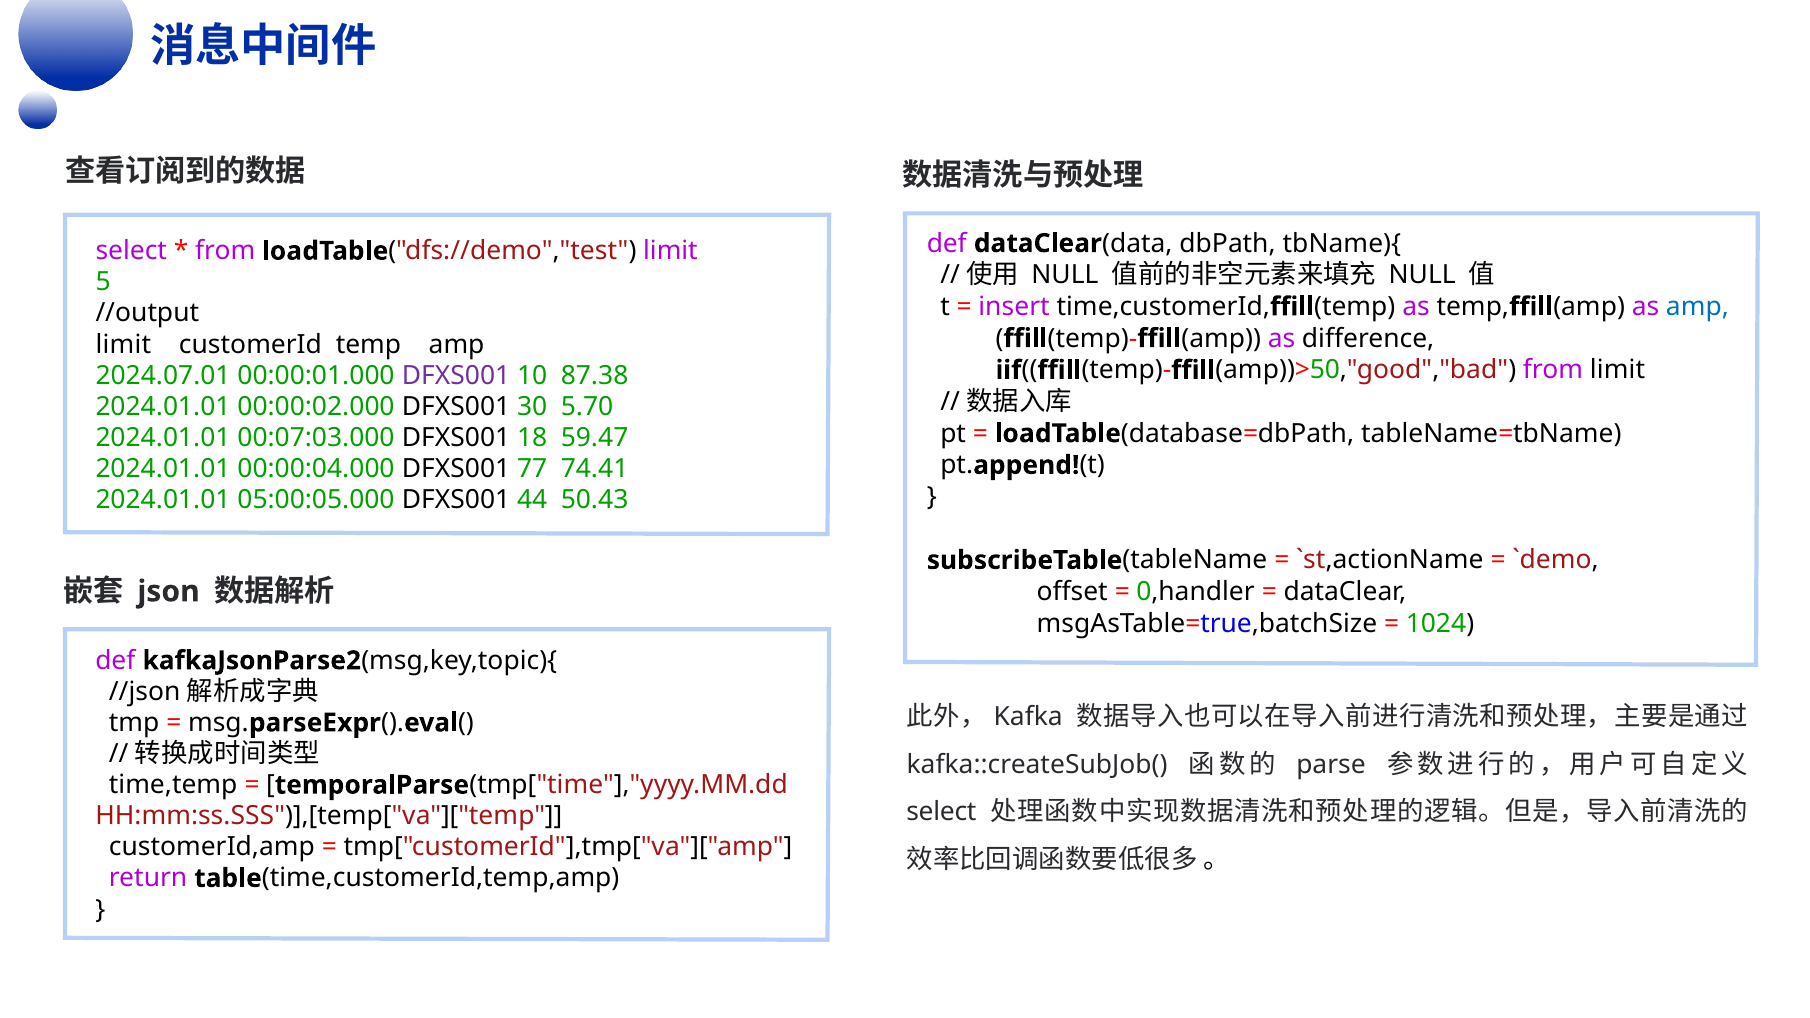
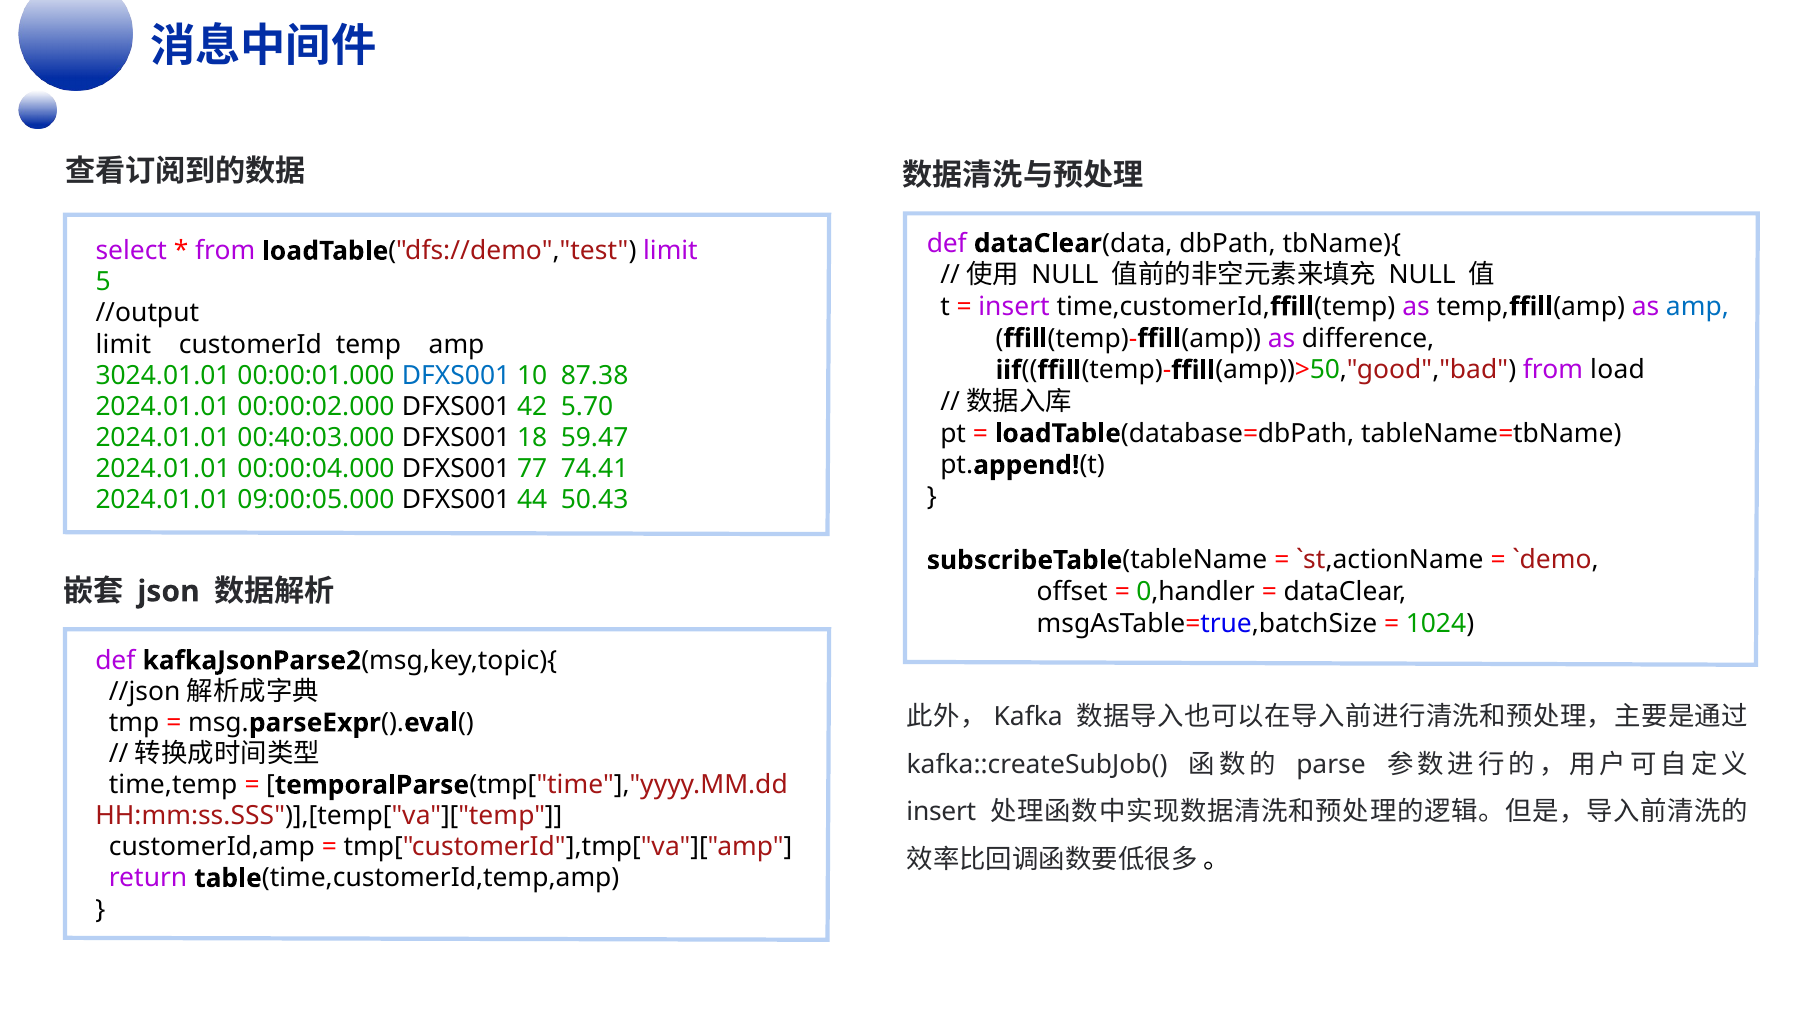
from limit: limit -> load (1618, 370)
2024.07.01: 2024.07.01 -> 3024.01.01 (163, 375)
DFXS001 colour: purple -> blue (456, 375)
30: 30 -> 42 (532, 407)
00:07:03.000: 00:07:03.000 -> 00:40:03.000 (316, 438)
05:00:05.000: 05:00:05.000 -> 09:00:05.000 (316, 500)
select: select -> insert (941, 812)
